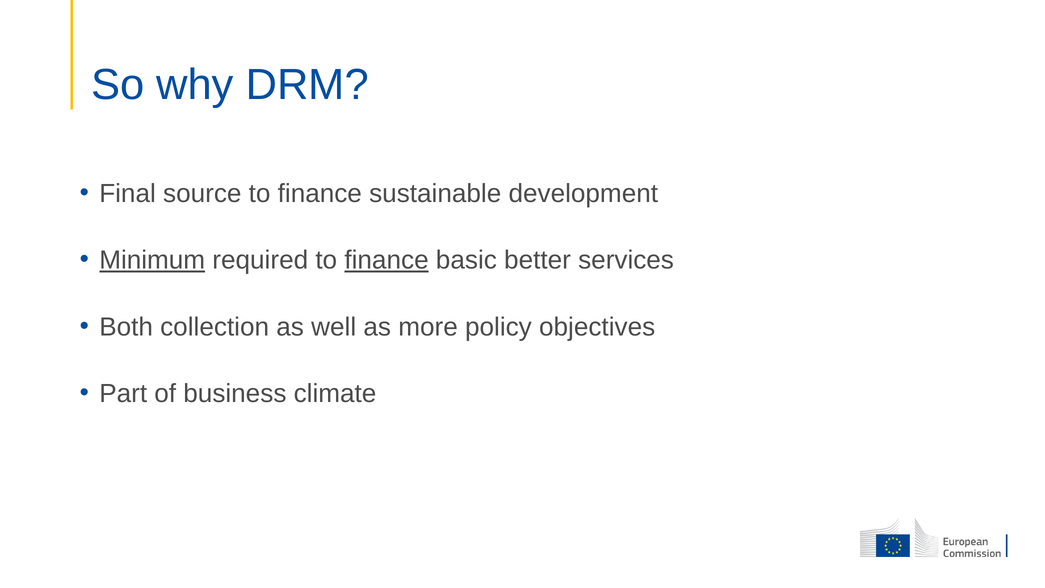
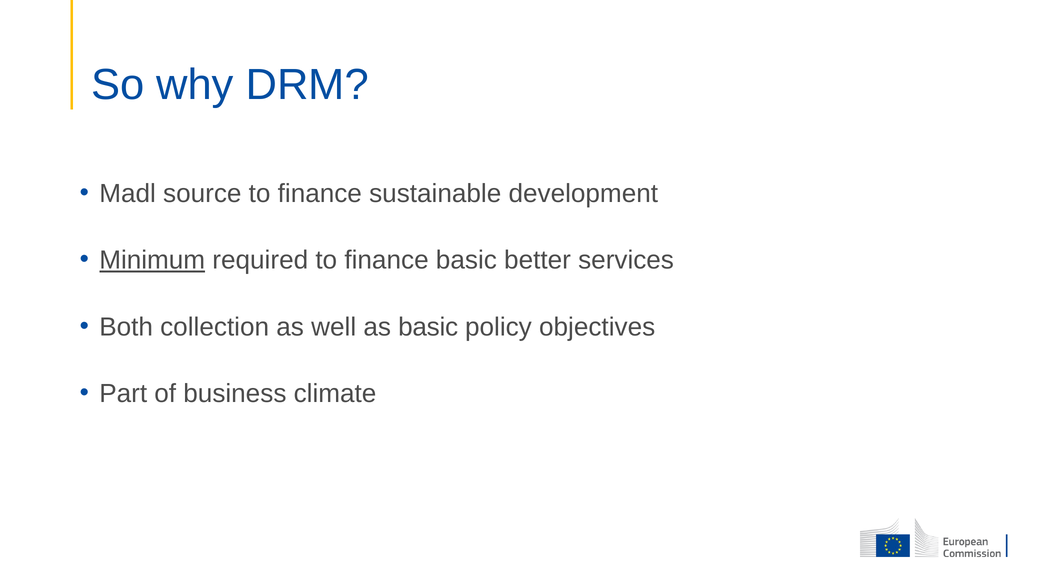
Final: Final -> Madl (128, 194)
finance underline: present -> none (387, 260)
as more: more -> basic (428, 327)
